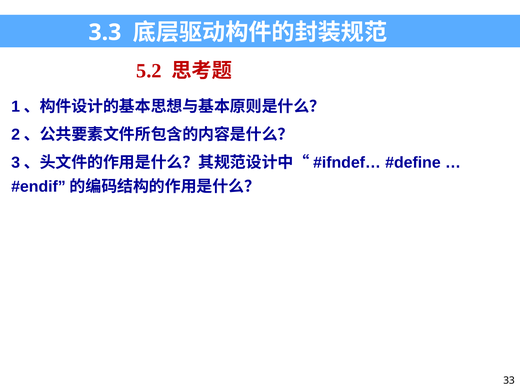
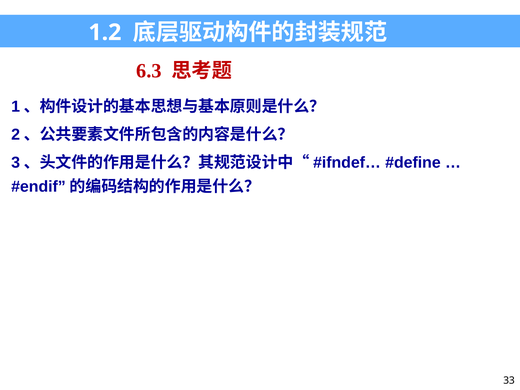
3.3: 3.3 -> 1.2 (105, 32)
5.2: 5.2 -> 6.3 (149, 71)
